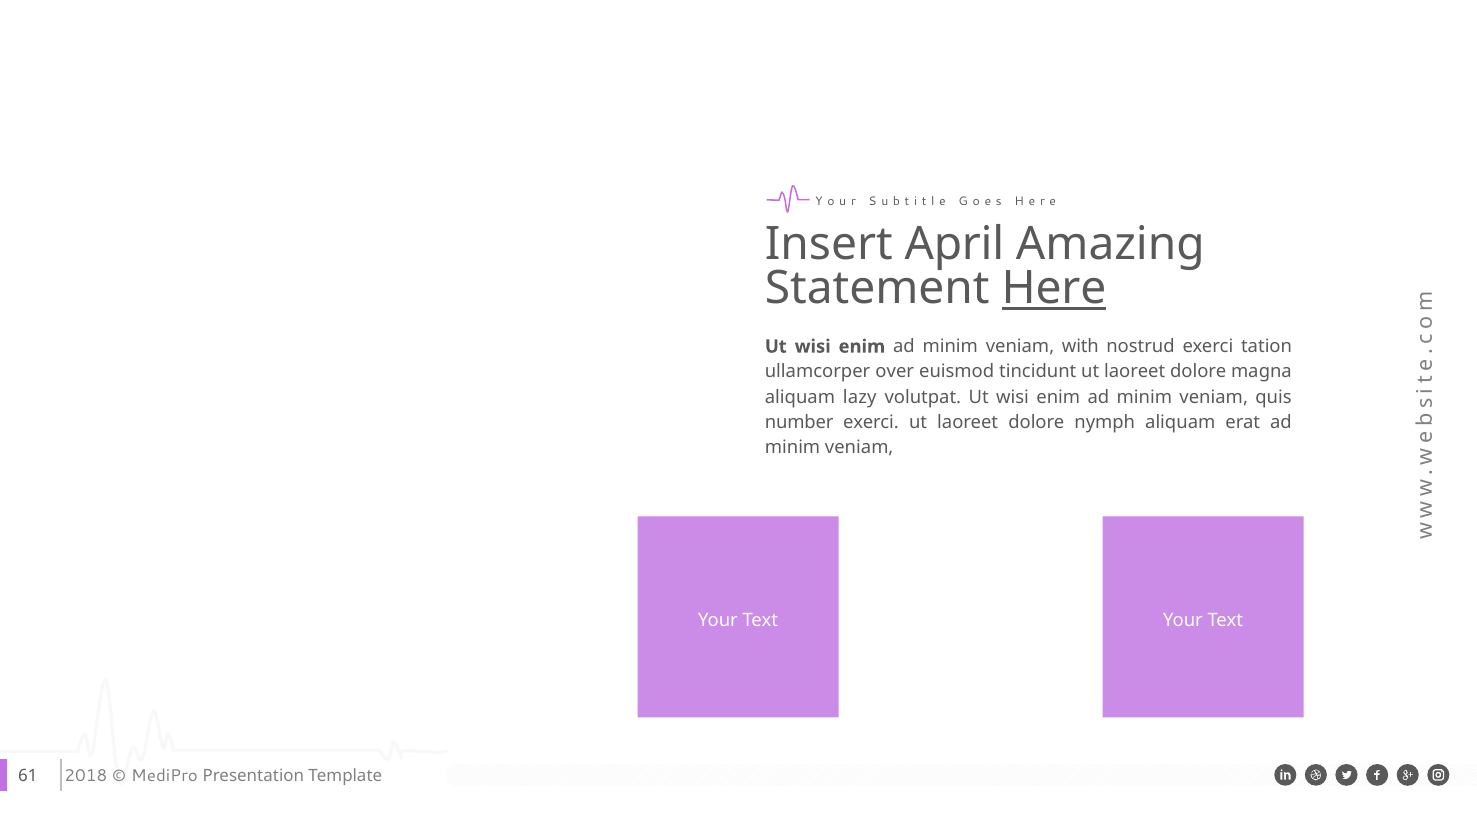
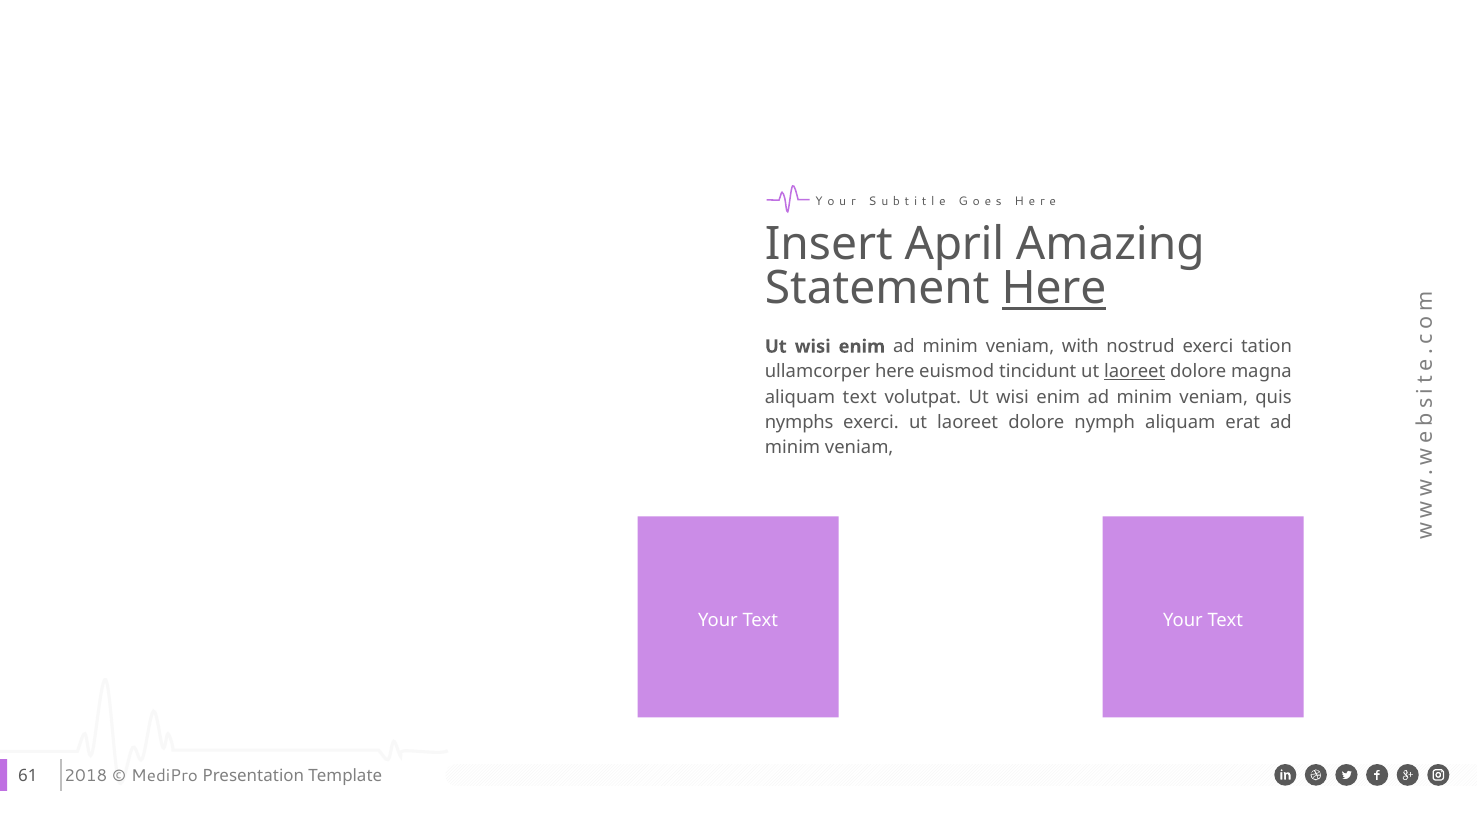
ullamcorper over: over -> here (895, 372)
laoreet underline: none -> present (1135, 372)
aliquam lazy: lazy -> text (860, 397)
number: number -> nymphs (799, 422)
